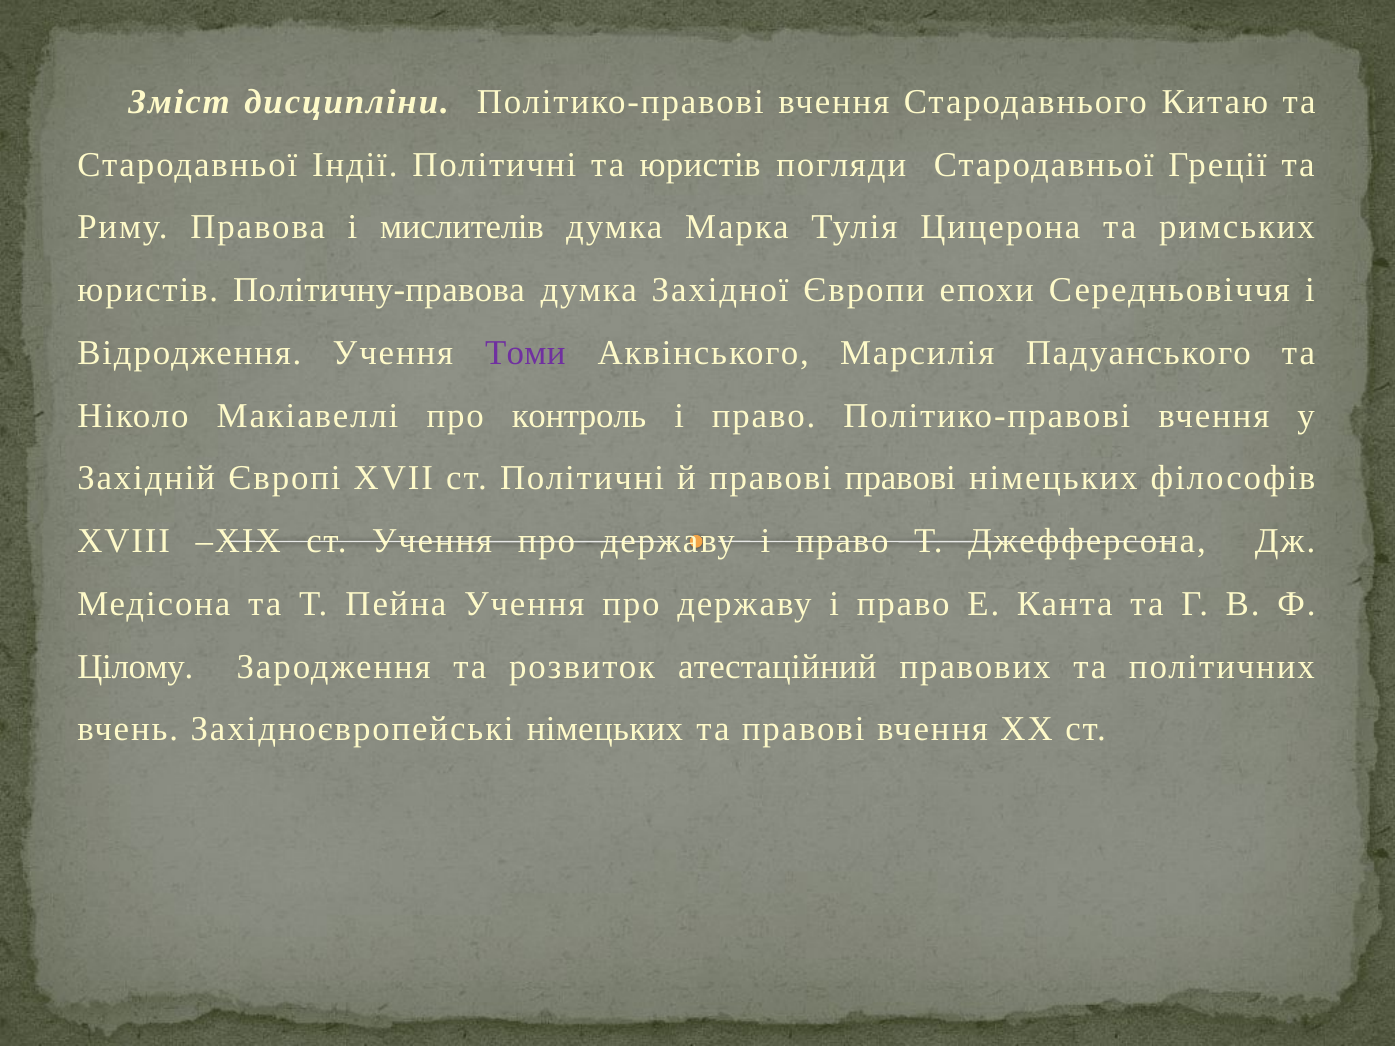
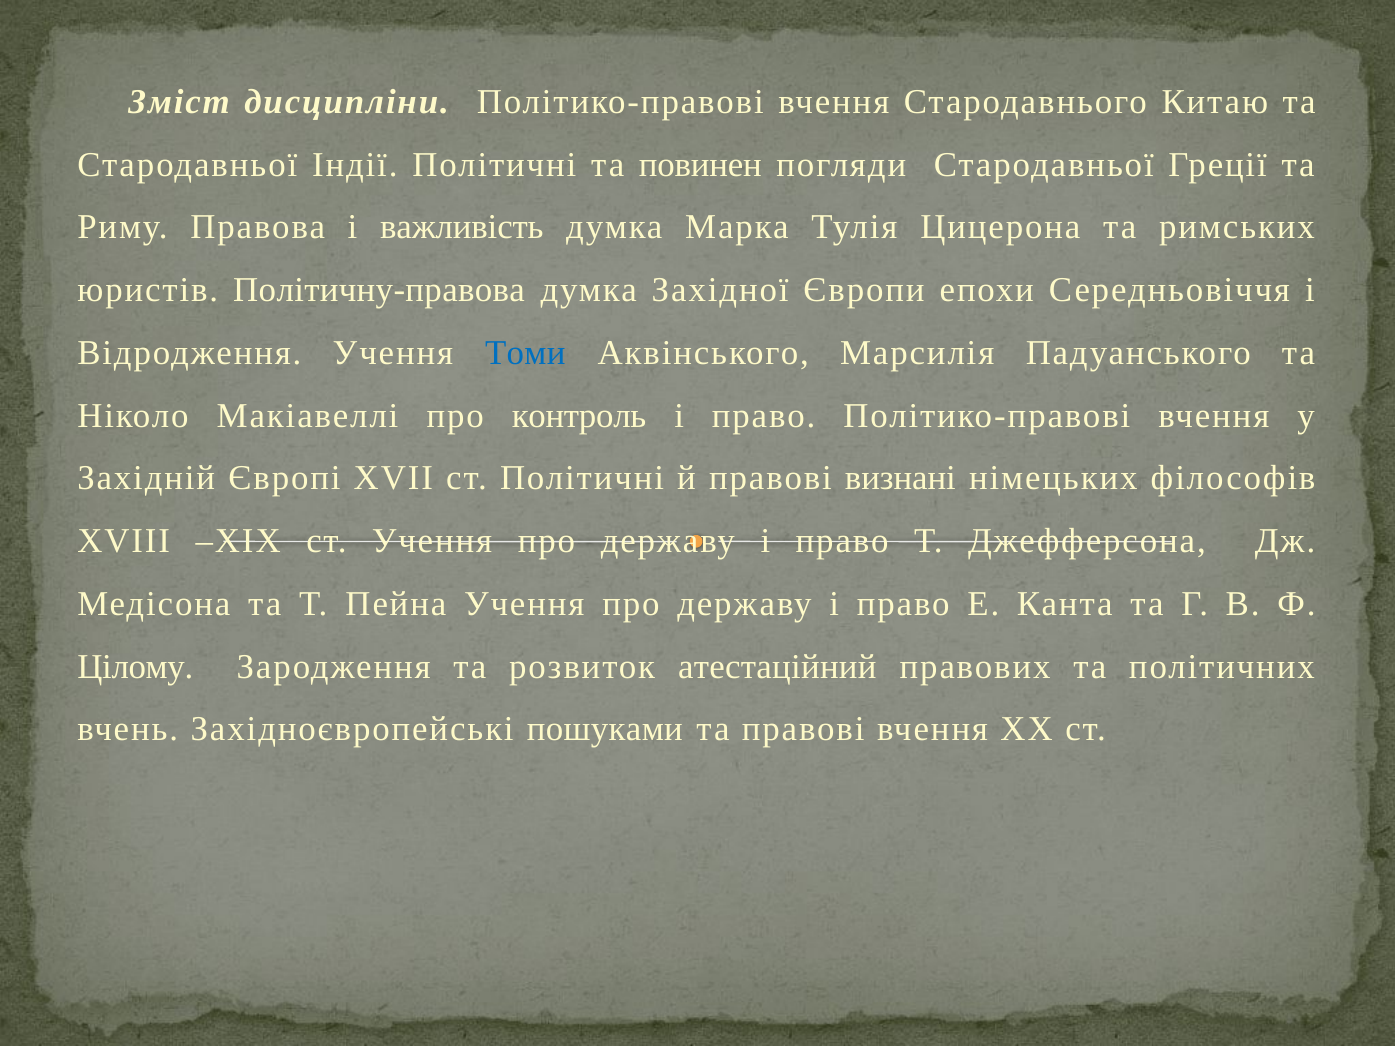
та юристів: юристів -> повинен (700, 165)
мислителів: мислителів -> важливість (462, 227)
Томи colour: purple -> blue (525, 353)
правові правові: правові -> визнані (900, 479)
Західноєвропейські німецьких: німецьких -> пошуками (605, 730)
